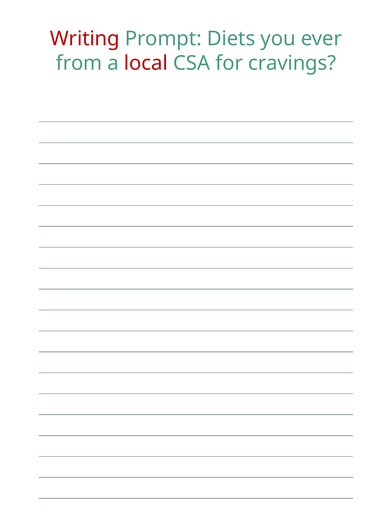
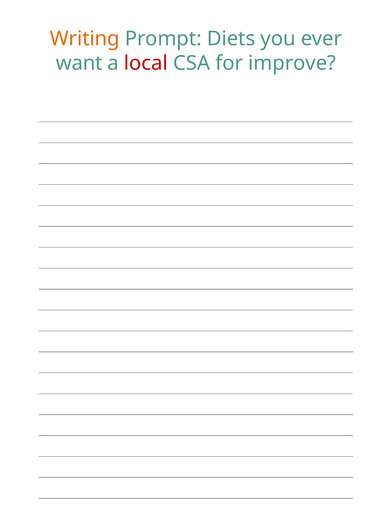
Writing colour: red -> orange (85, 39)
from: from -> want (79, 63)
cravings: cravings -> improve (292, 63)
